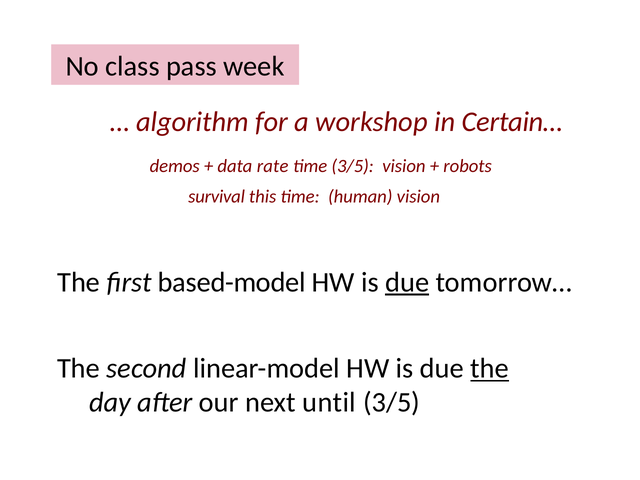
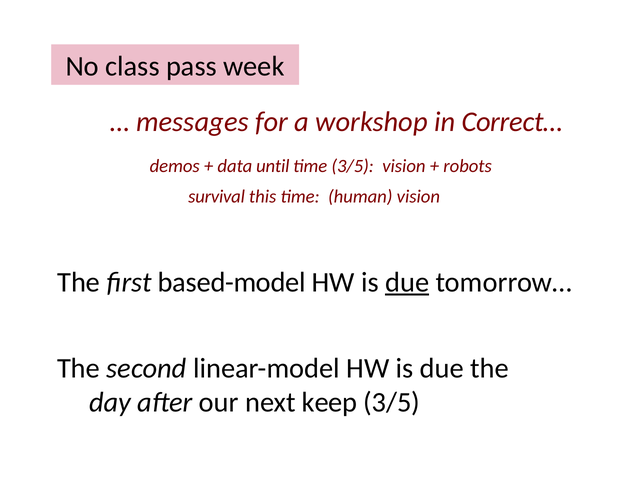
algorithm: algorithm -> messages (192, 122)
Certain…: Certain… -> Correct… (512, 122)
rate: rate -> until (273, 166)
the underline: present -> none (490, 368)
until: until -> keep (330, 403)
